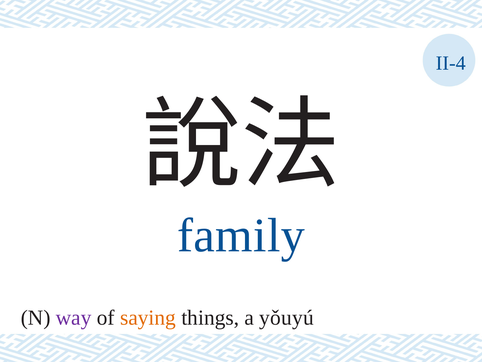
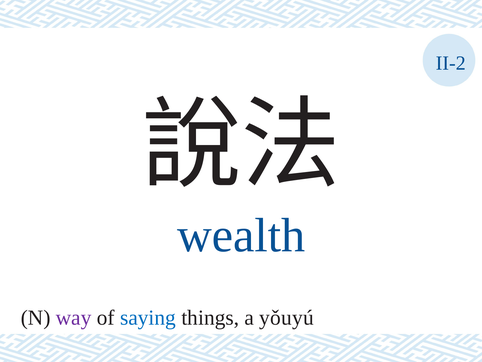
II-4: II-4 -> II-2 (451, 63)
family: family -> wealth (241, 235)
saying colour: orange -> blue (148, 317)
